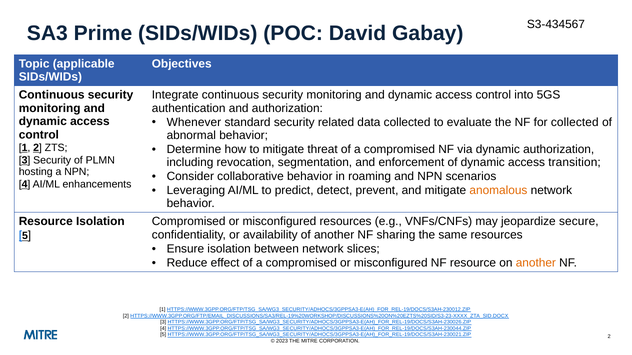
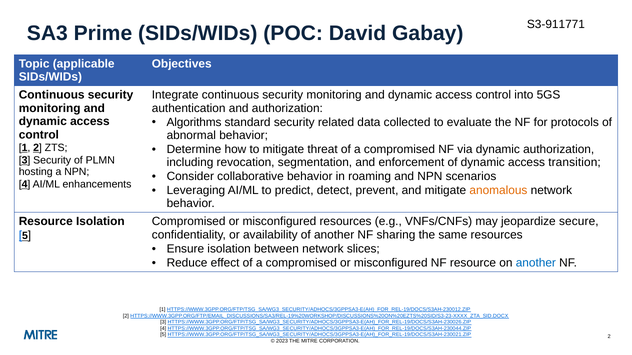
S3-434567: S3-434567 -> S3-911771 (556, 24)
Whenever: Whenever -> Algorithms (194, 122)
for collected: collected -> protocols (575, 122)
another colour: orange -> blue (536, 263)
